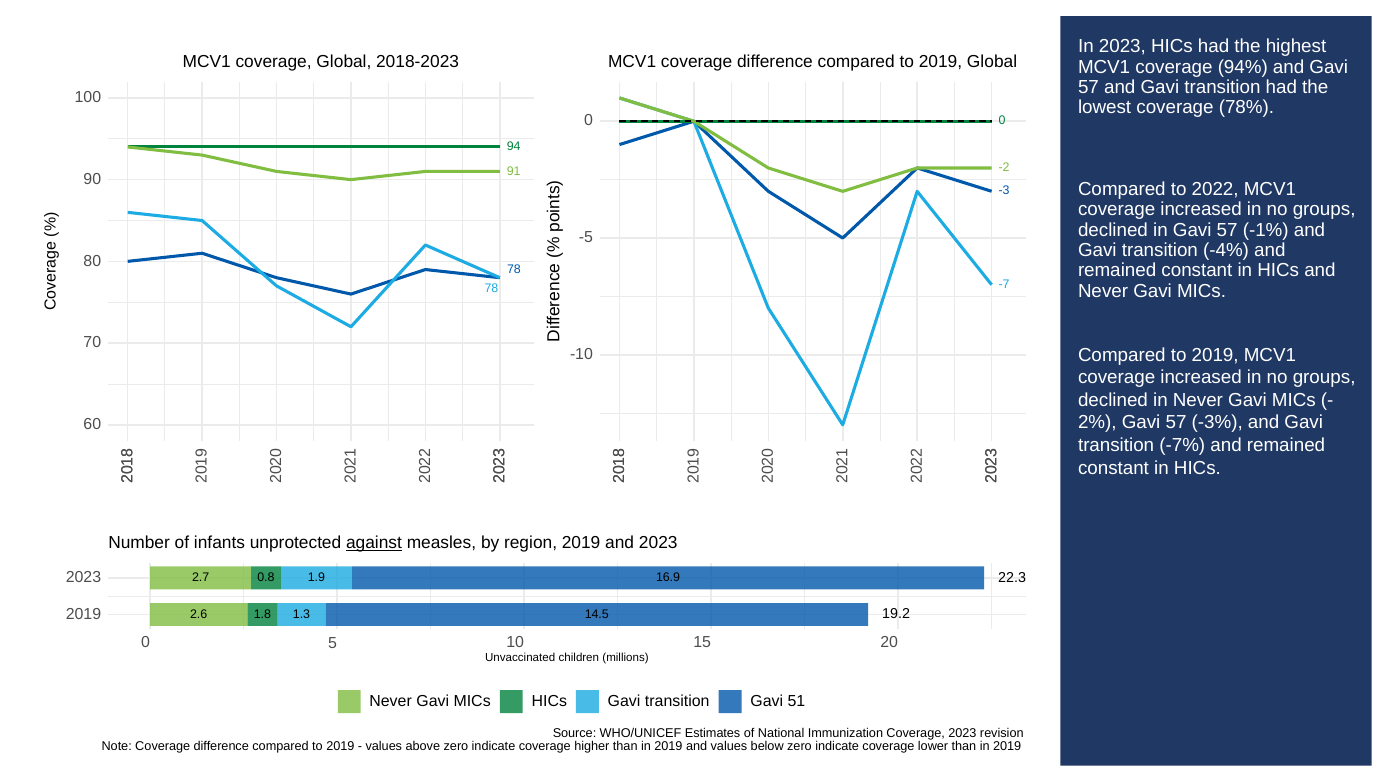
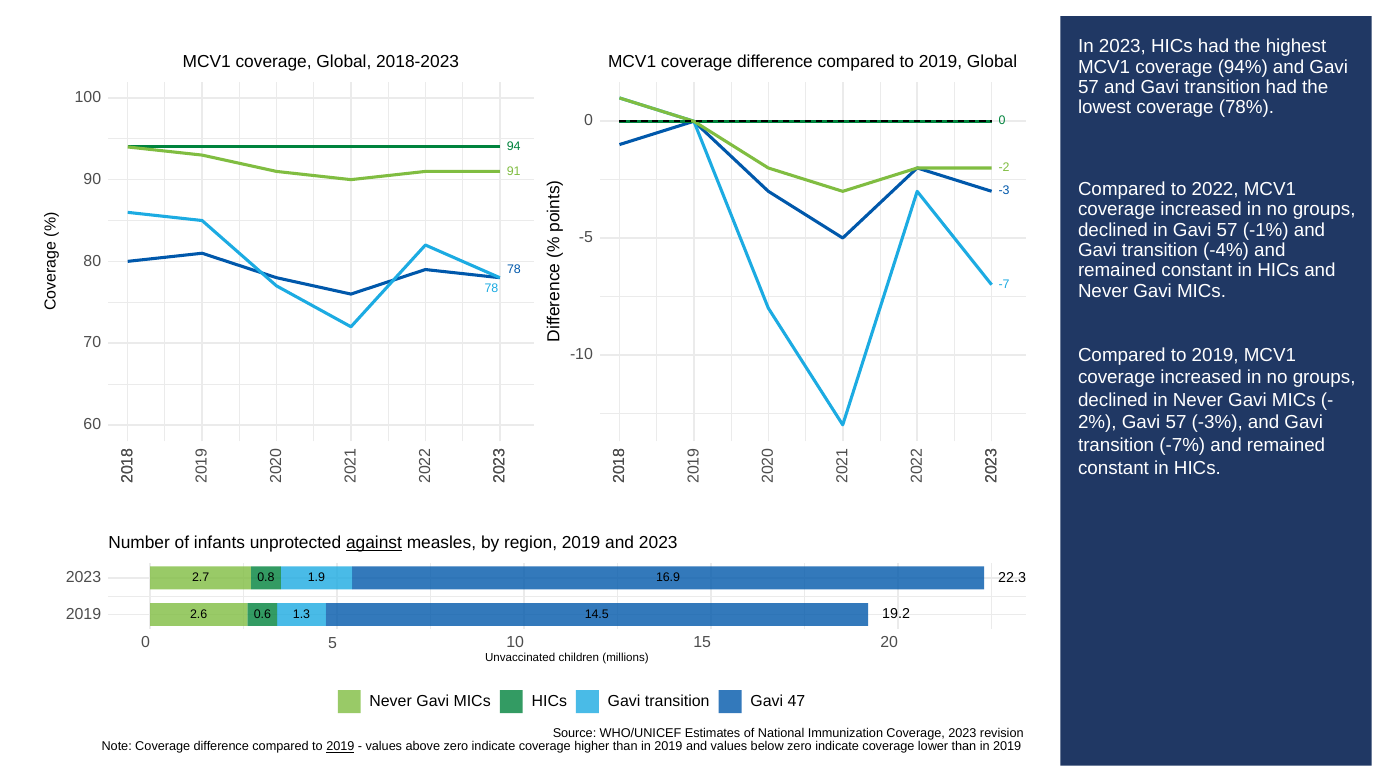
1.8: 1.8 -> 0.6 (262, 613)
51: 51 -> 47 (796, 700)
2019 underline: none -> present (340, 746)
